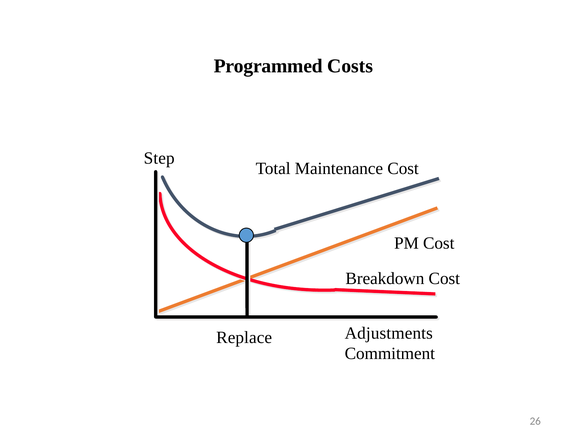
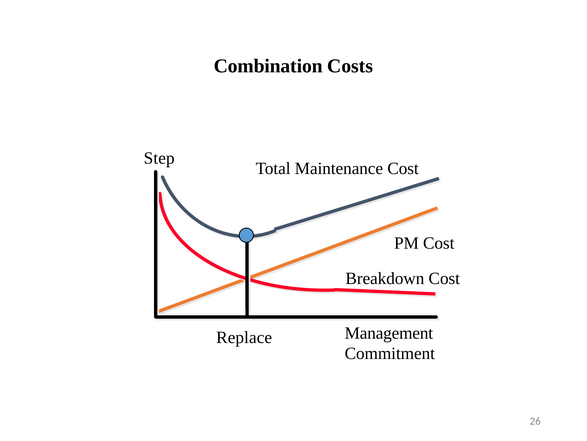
Programmed: Programmed -> Combination (268, 66)
Adjustments: Adjustments -> Management (389, 332)
